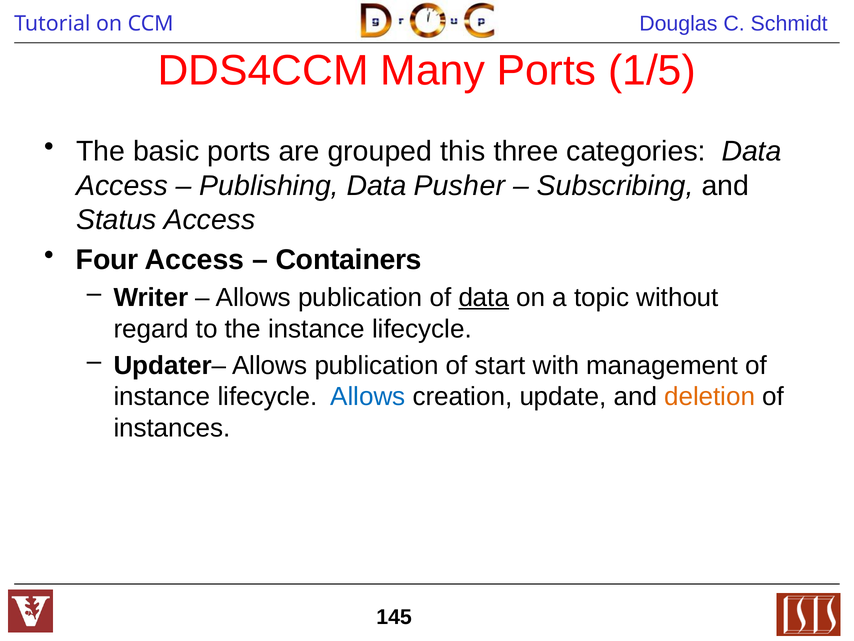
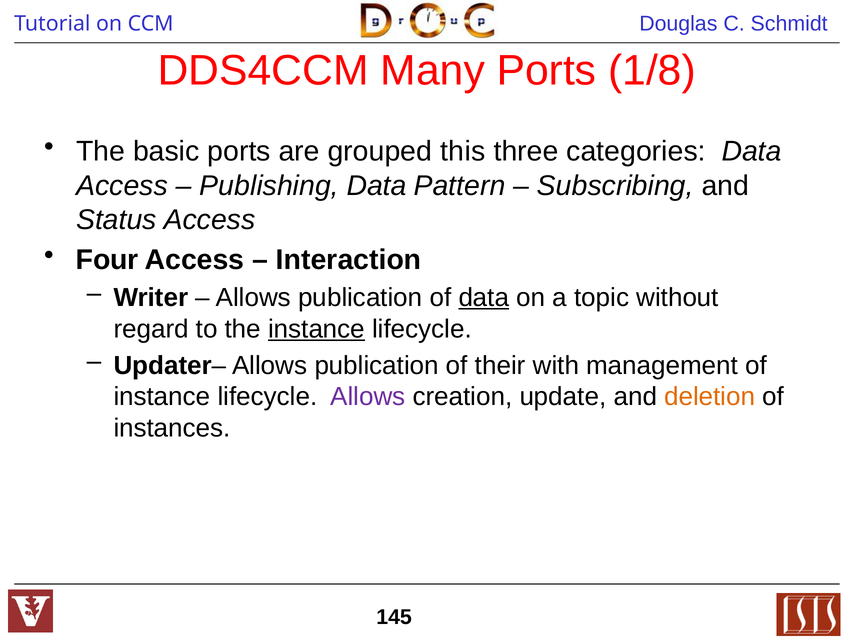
1/5: 1/5 -> 1/8 (652, 71)
Pusher: Pusher -> Pattern (459, 186)
Containers: Containers -> Interaction (349, 260)
instance underline: none -> present (317, 329)
start: start -> their (500, 365)
Allows colour: blue -> purple (368, 397)
